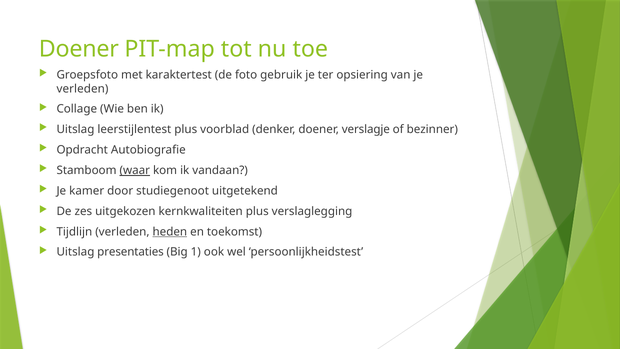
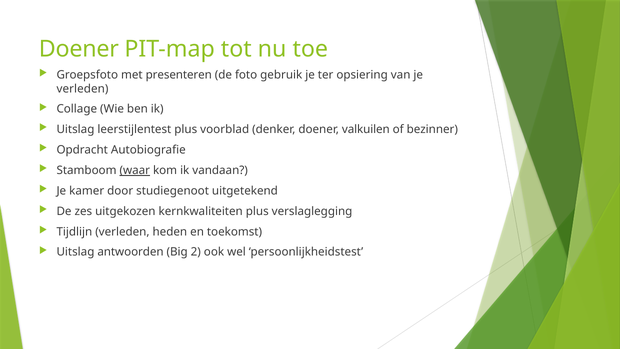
karaktertest: karaktertest -> presenteren (179, 75)
verslagje: verslagje -> valkuilen (366, 129)
heden underline: present -> none (170, 232)
presentaties: presentaties -> antwoorden (131, 252)
1: 1 -> 2 (196, 252)
